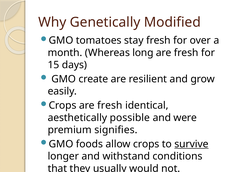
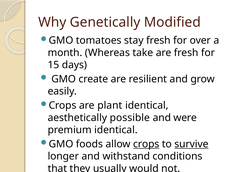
long: long -> take (143, 53)
Crops are fresh: fresh -> plant (110, 105)
premium signifies: signifies -> identical (116, 130)
crops underline: none -> present (146, 144)
